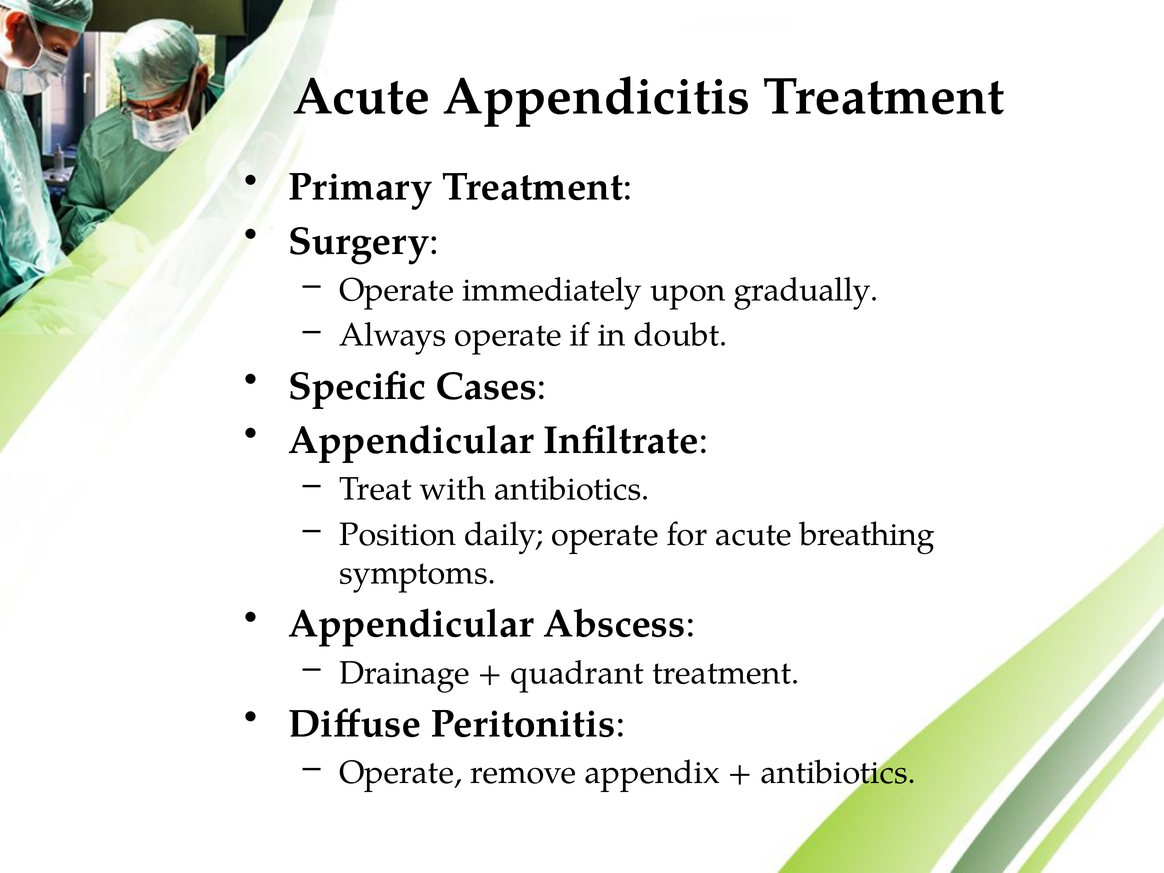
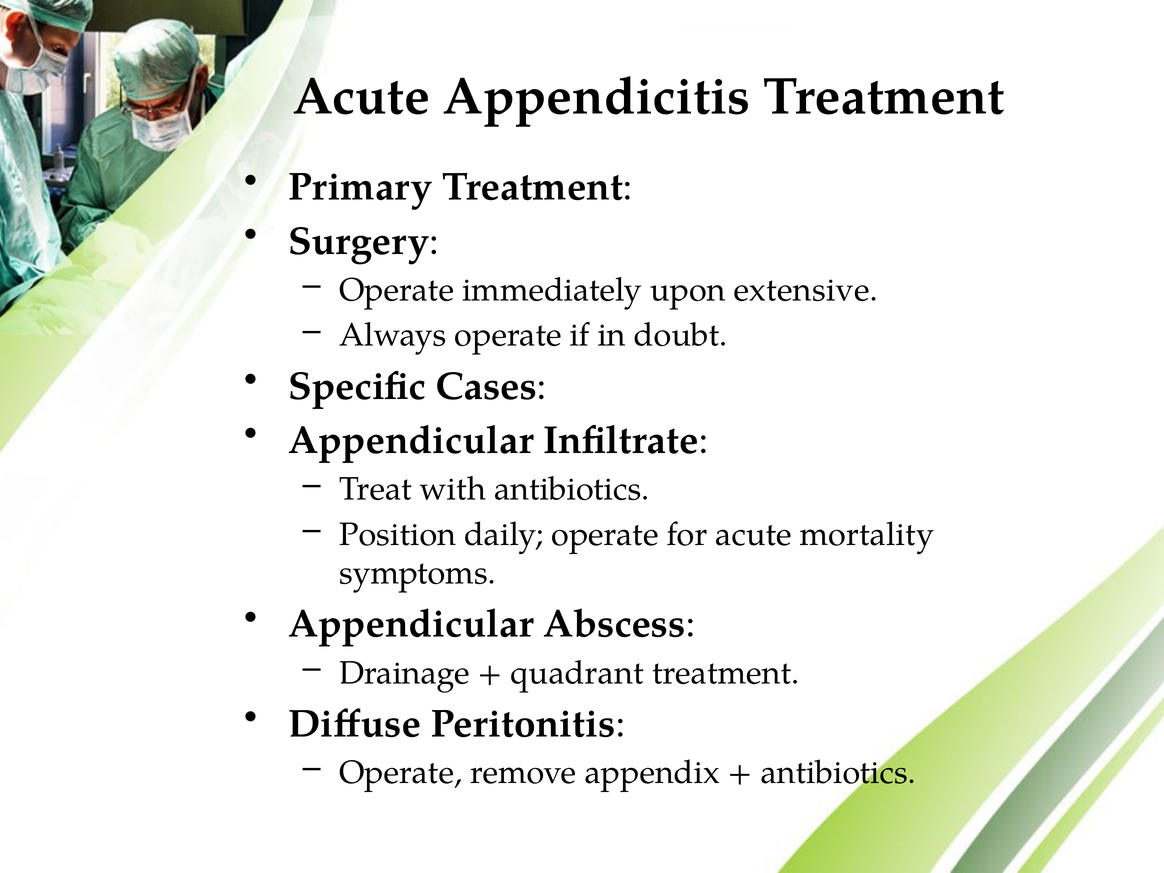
gradually: gradually -> extensive (806, 290)
breathing: breathing -> mortality (867, 534)
